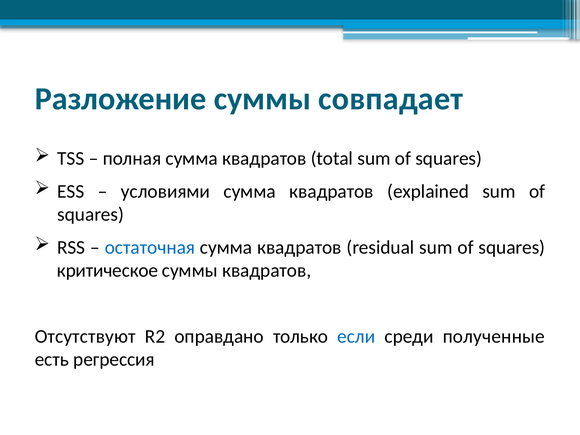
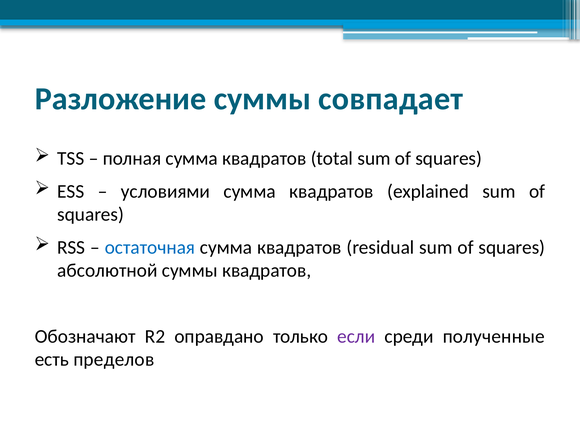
критическое: критическое -> абсолютной (107, 271)
Отсутствуют: Отсутствуют -> Обозначают (85, 336)
если colour: blue -> purple (356, 336)
регрессия: регрессия -> пределов (114, 360)
